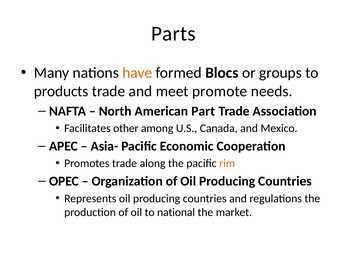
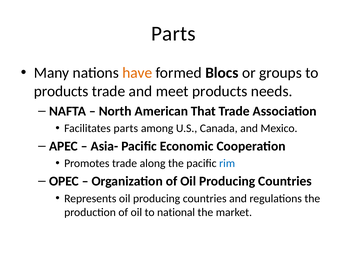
meet promote: promote -> products (220, 91)
Part: Part -> That (203, 111)
Facilitates other: other -> parts (126, 128)
rim colour: orange -> blue (227, 164)
